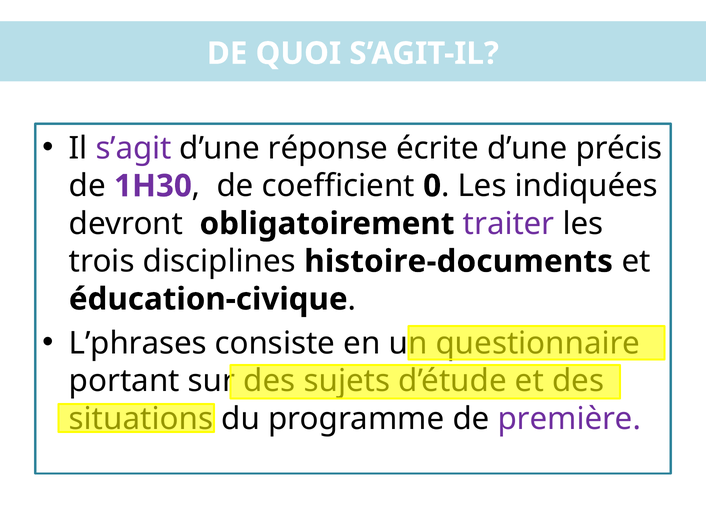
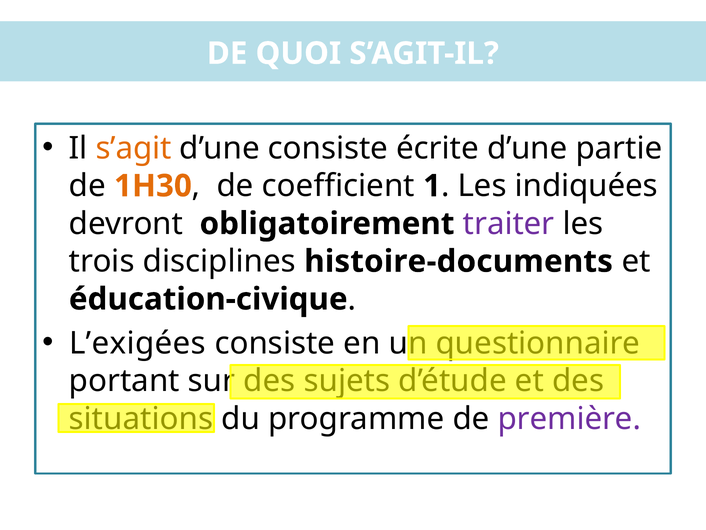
s’agit colour: purple -> orange (134, 148)
d’une réponse: réponse -> consiste (328, 148)
précis: précis -> partie (619, 148)
1H30 colour: purple -> orange (153, 186)
0: 0 -> 1 (432, 186)
L’phrases: L’phrases -> L’exigées (137, 343)
